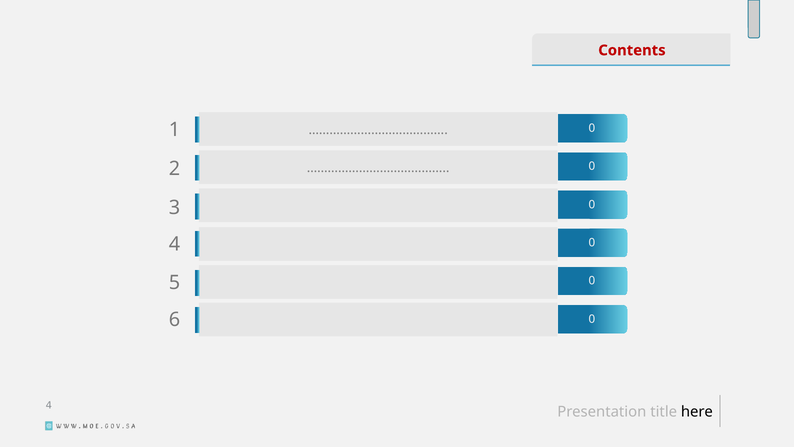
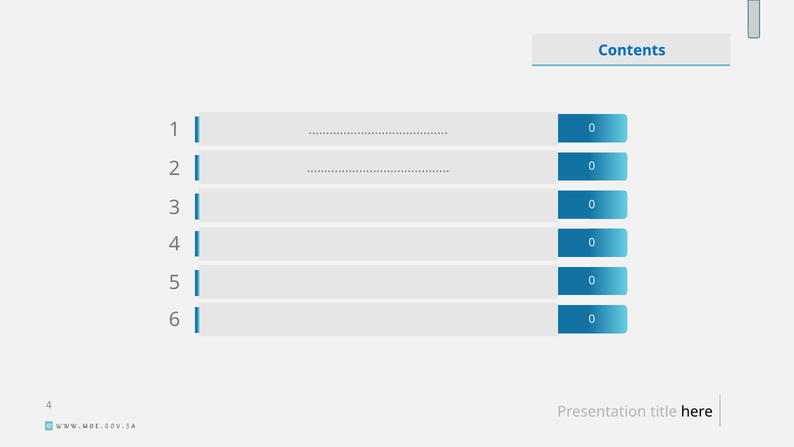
Contents colour: red -> blue (632, 50)
